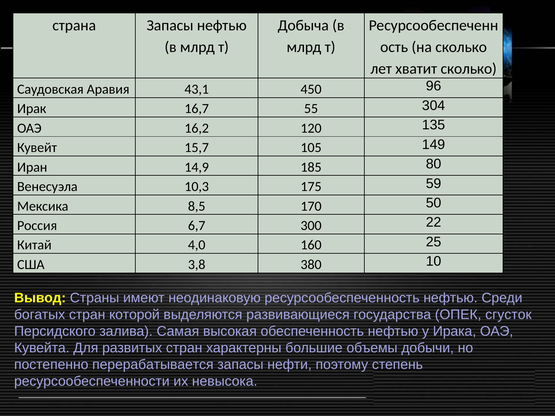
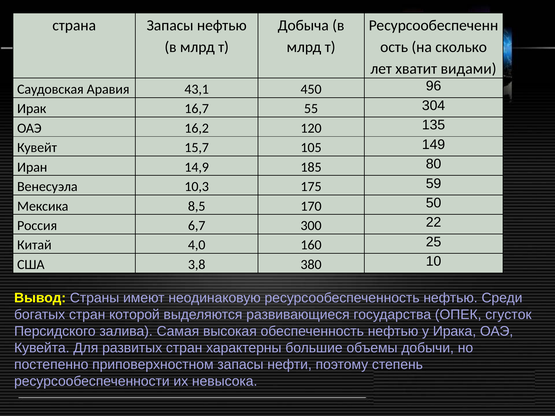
хватит сколько: сколько -> видами (469, 69)
перерабатывается: перерабатывается -> приповерхностном (153, 365)
